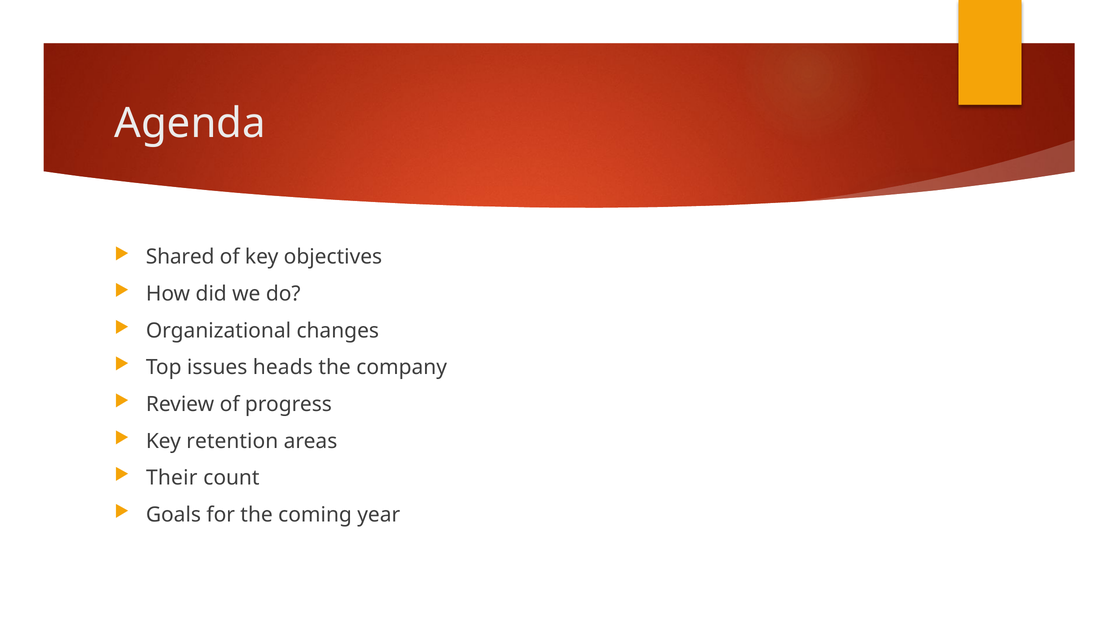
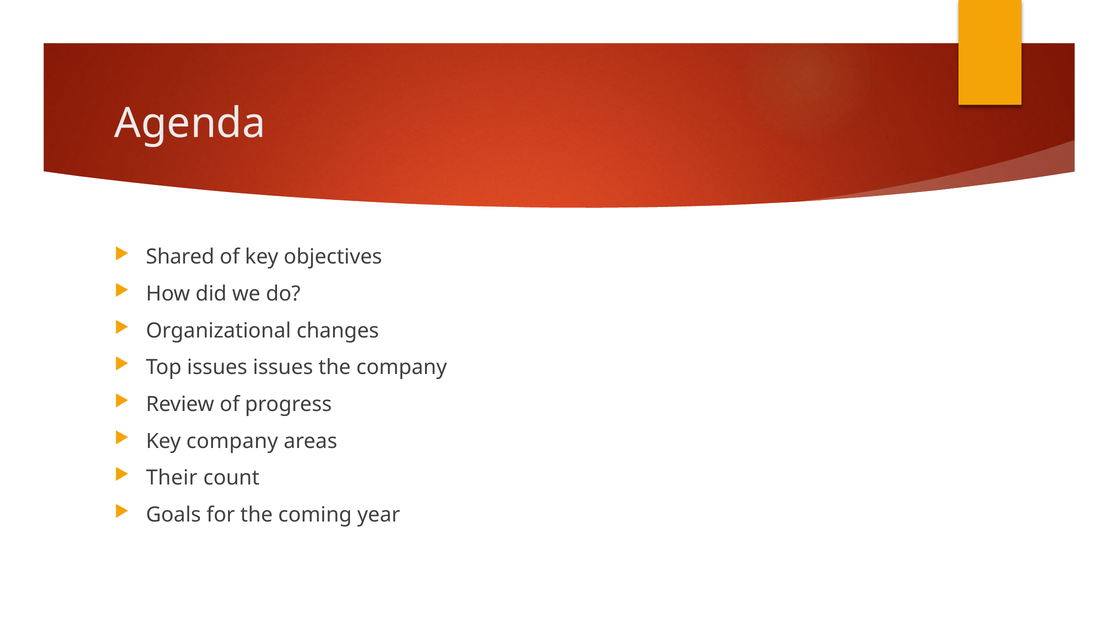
issues heads: heads -> issues (283, 368)
Key retention: retention -> company (232, 441)
